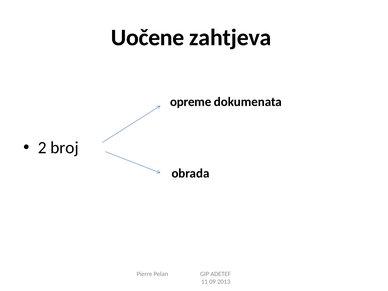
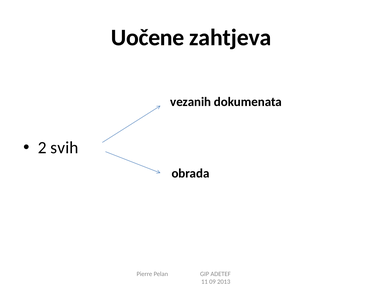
opreme: opreme -> vezanih (191, 102)
broj: broj -> svih (64, 148)
